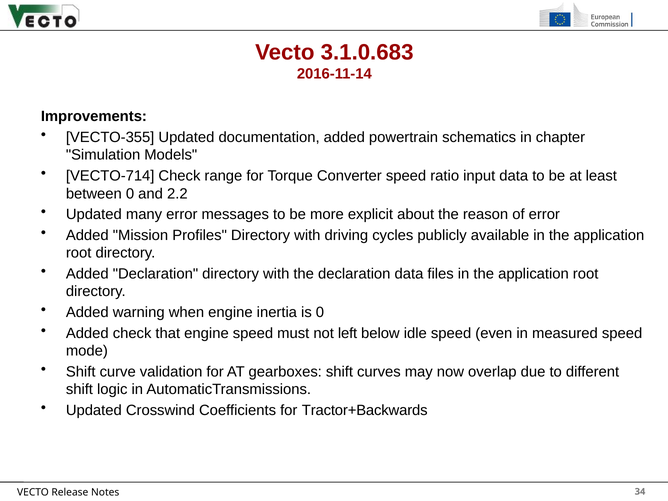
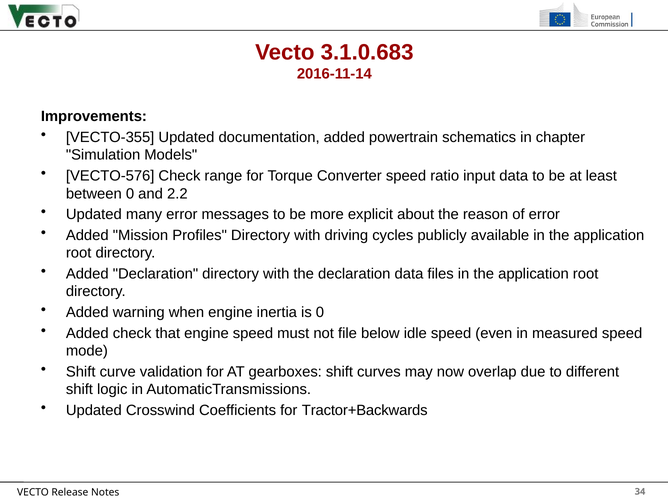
VECTO-714: VECTO-714 -> VECTO-576 (110, 176)
left: left -> file (348, 333)
